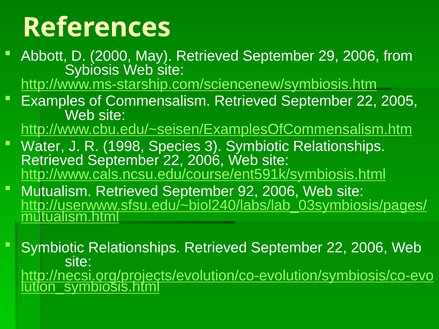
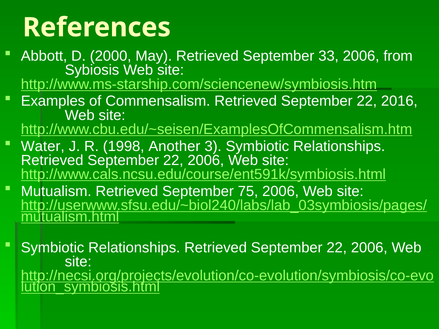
29: 29 -> 33 (329, 56)
2005: 2005 -> 2016 (399, 101)
Species: Species -> Another (174, 146)
92: 92 -> 75 (248, 191)
